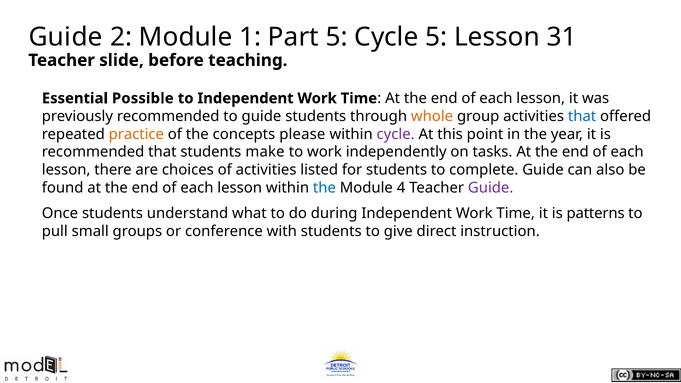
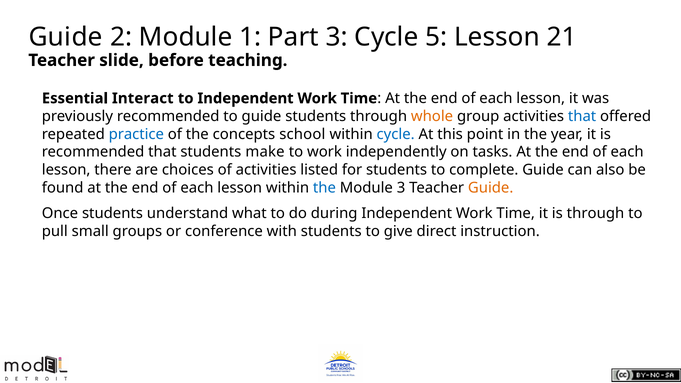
Part 5: 5 -> 3 (337, 37)
31: 31 -> 21 (562, 37)
Possible: Possible -> Interact (143, 98)
practice colour: orange -> blue (136, 134)
please: please -> school (302, 134)
cycle colour: purple -> blue (396, 134)
Module 4: 4 -> 3 (401, 188)
Guide colour: purple -> orange (491, 188)
is patterns: patterns -> through (596, 213)
